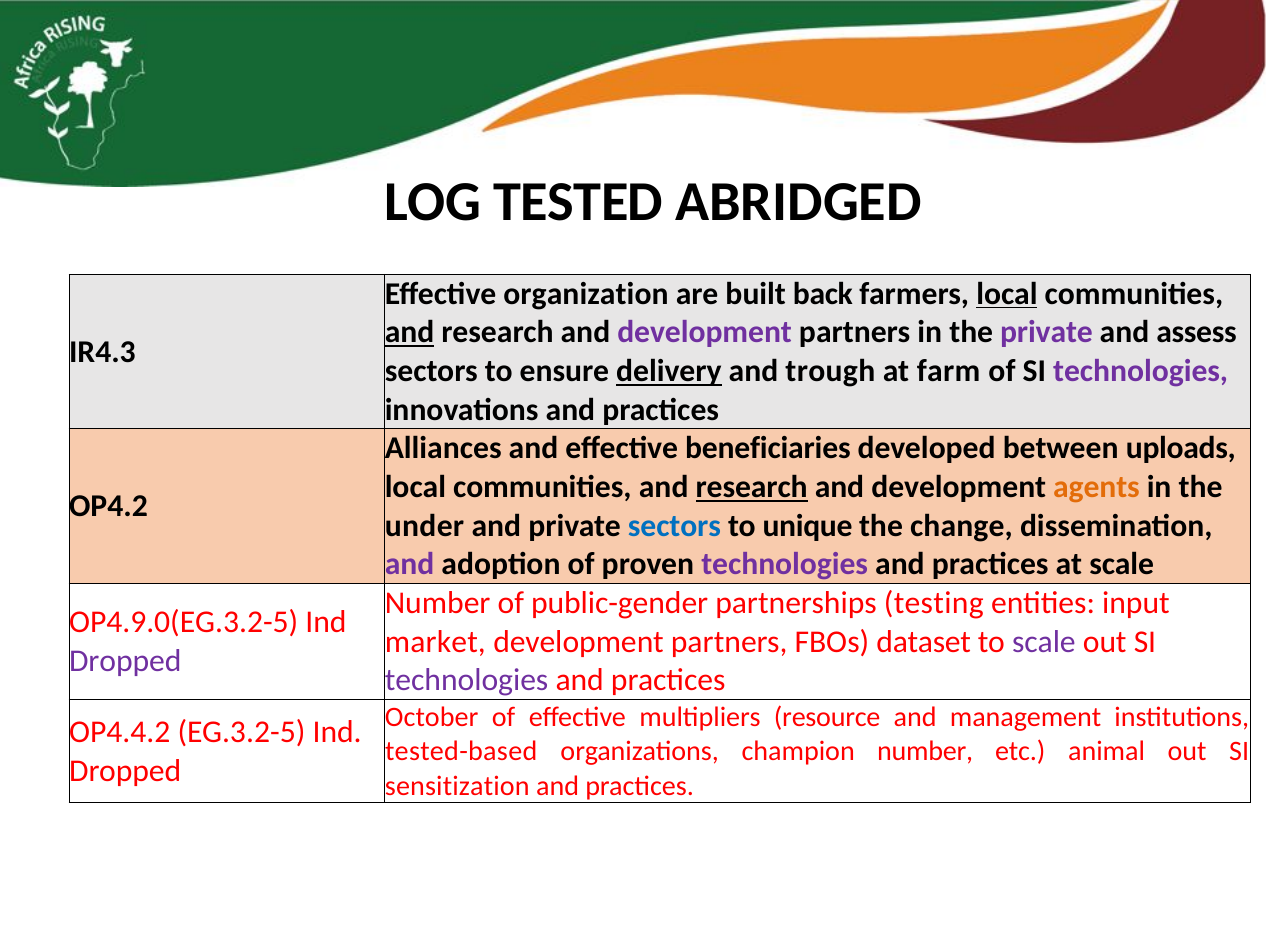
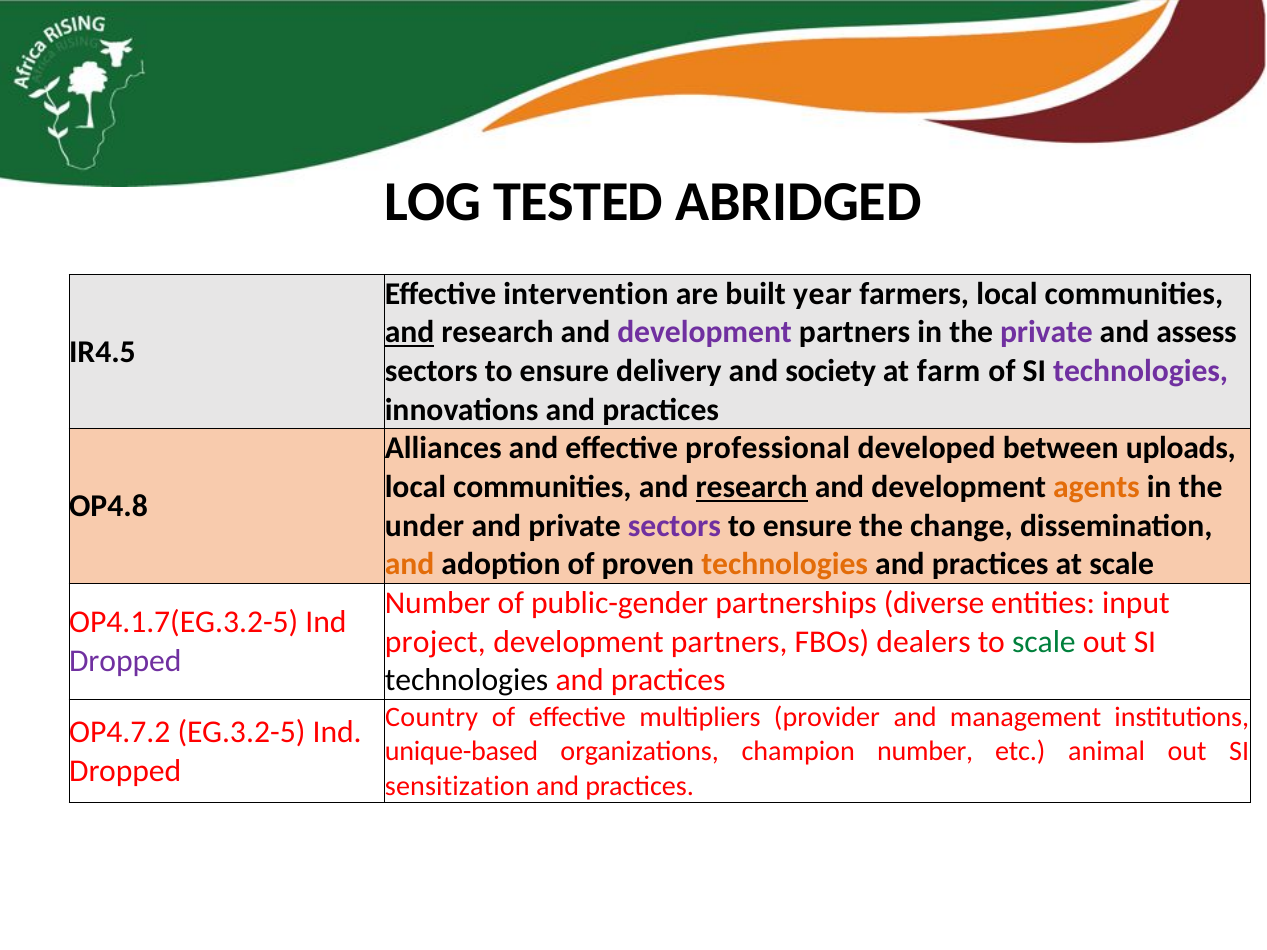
organization: organization -> intervention (586, 294)
back: back -> year (823, 294)
local underline: present -> none (1007, 294)
IR4.3: IR4.3 -> IR4.5 (102, 352)
delivery underline: present -> none (669, 371)
trough: trough -> society (831, 371)
beneficiaries: beneficiaries -> professional (768, 449)
OP4.2: OP4.2 -> OP4.8 (108, 507)
sectors colour: blue -> purple (674, 526)
unique: unique -> ensure (807, 526)
and colour: purple -> orange (410, 565)
technologies colour: purple -> orange (785, 565)
testing: testing -> diverse (934, 603)
OP4.9.0(EG.3.2-5: OP4.9.0(EG.3.2-5 -> OP4.1.7(EG.3.2-5 (184, 623)
market: market -> project (435, 642)
dataset: dataset -> dealers (924, 642)
scale colour: purple -> green (1044, 642)
technologies colour: purple -> black (467, 681)
October: October -> Country (432, 717)
resource: resource -> provider (827, 717)
OP4.4.2: OP4.4.2 -> OP4.7.2 (120, 732)
tested-based: tested-based -> unique-based (461, 752)
